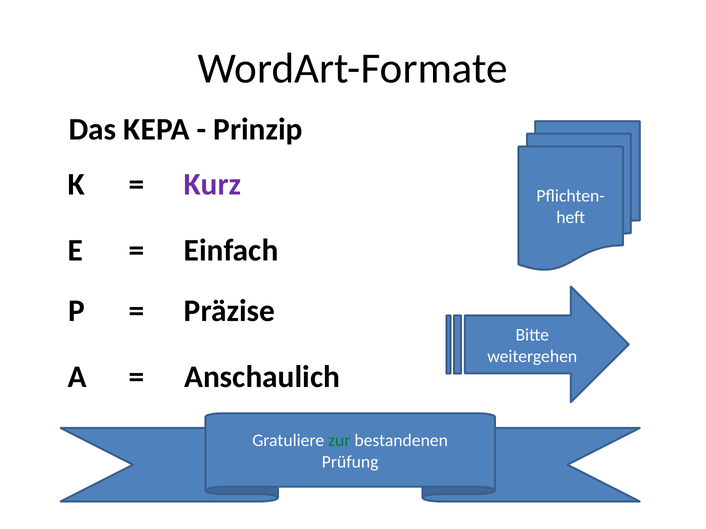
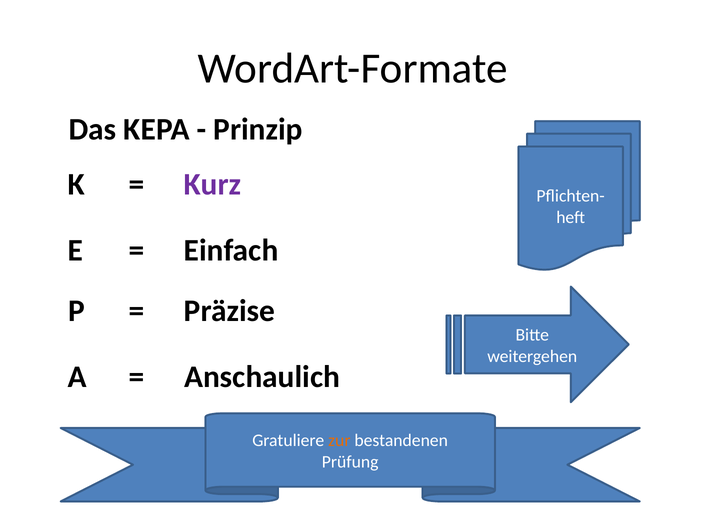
zur colour: green -> orange (339, 441)
